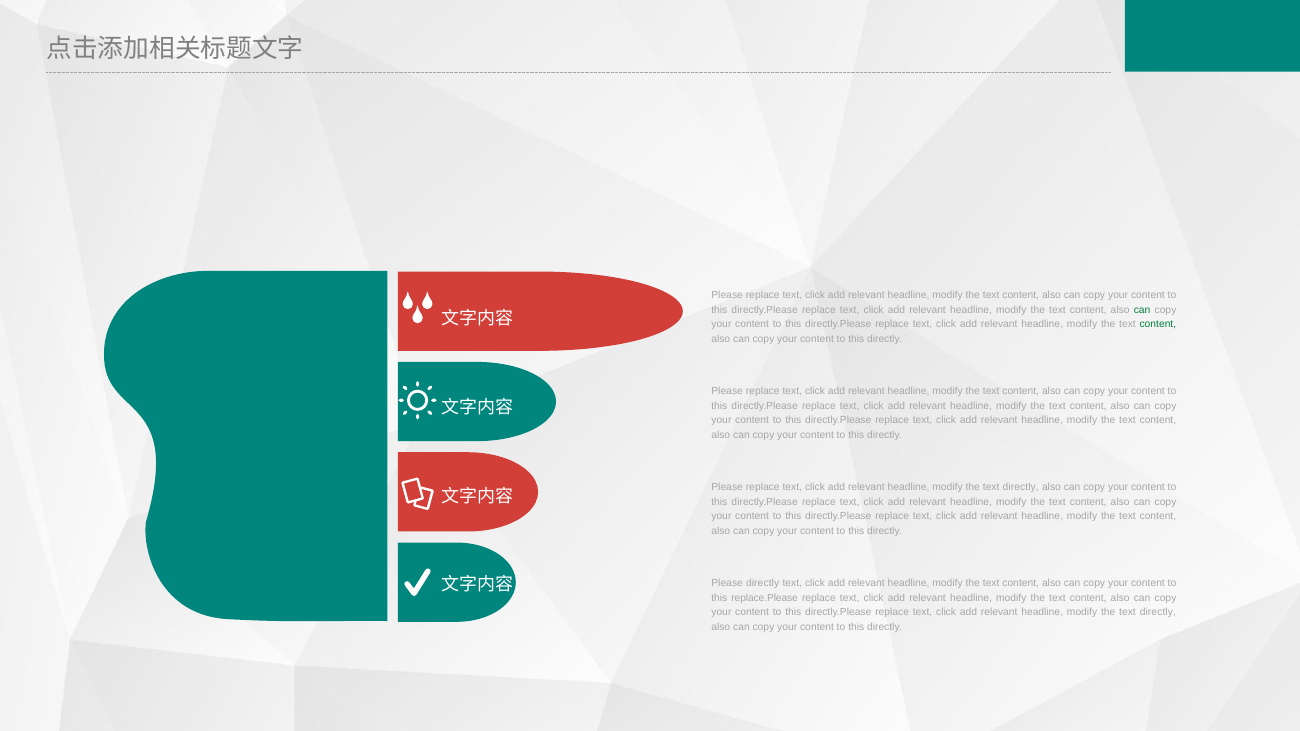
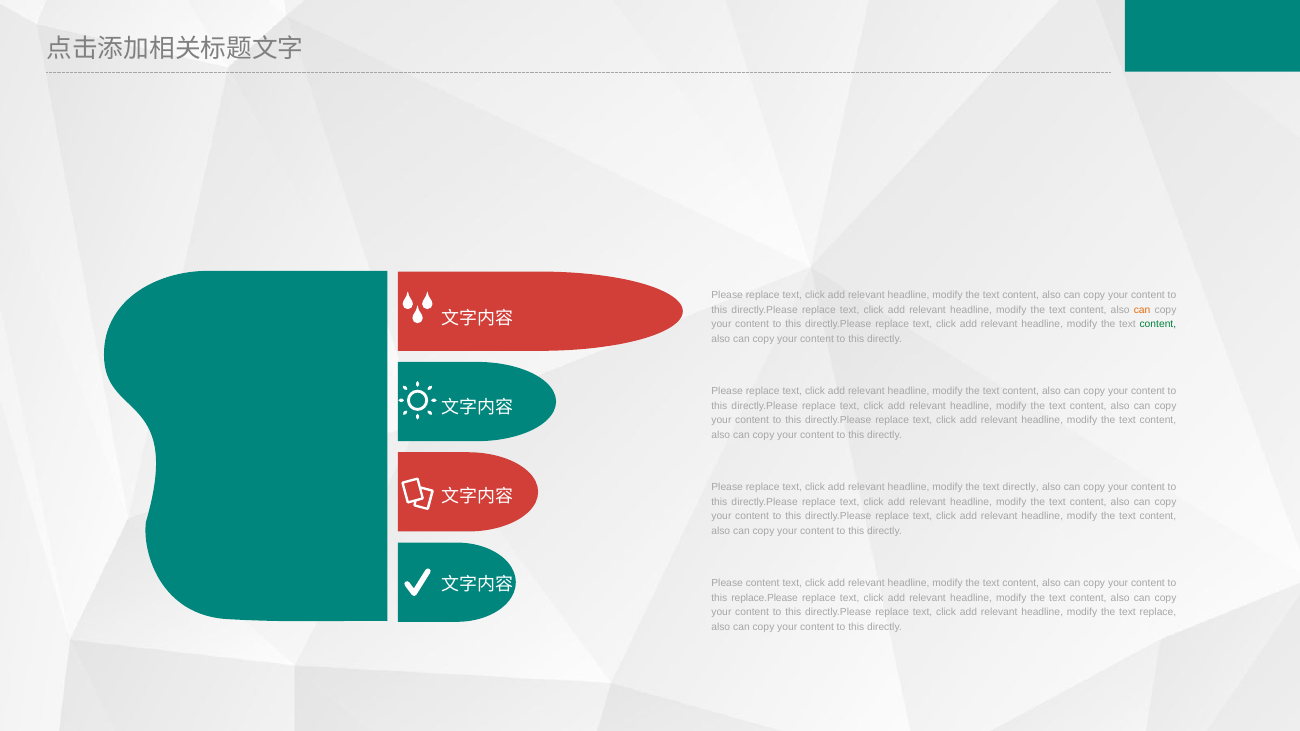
can colour: green -> orange (1142, 310)
Please directly: directly -> content (763, 583)
directly: directly -> replace (1158, 613)
